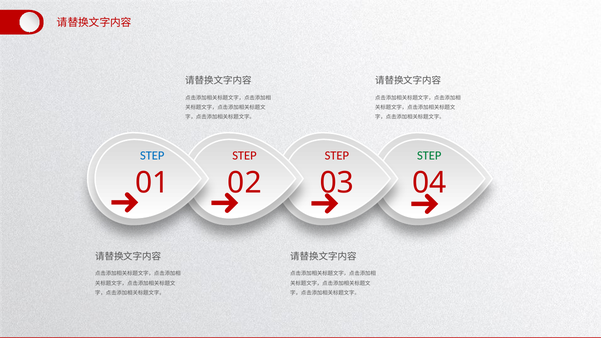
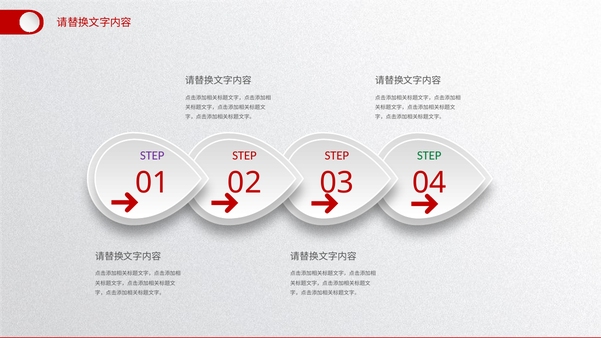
STEP colour: blue -> purple (152, 156)
